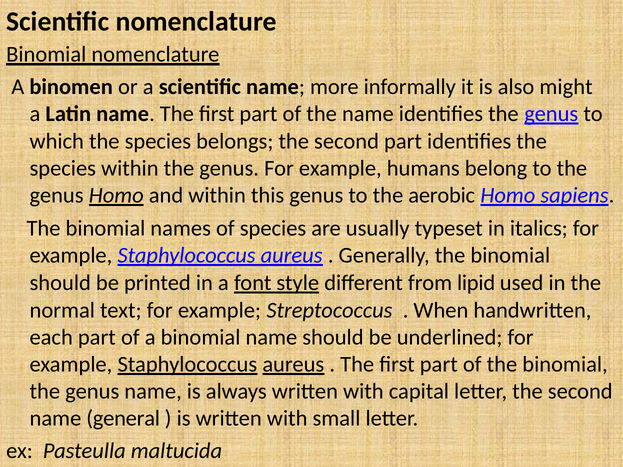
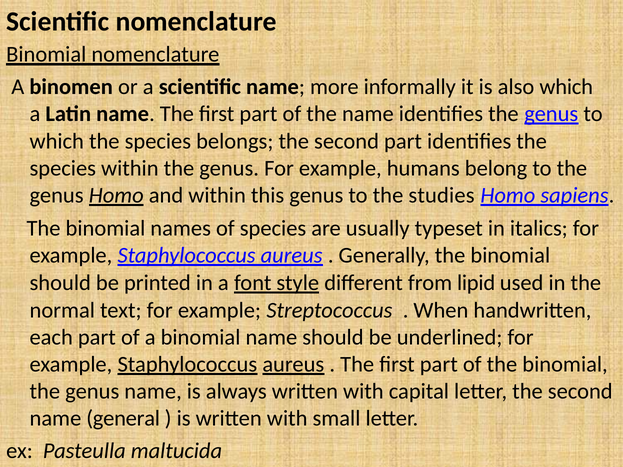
also might: might -> which (566, 87)
aerobic: aerobic -> studies (442, 196)
